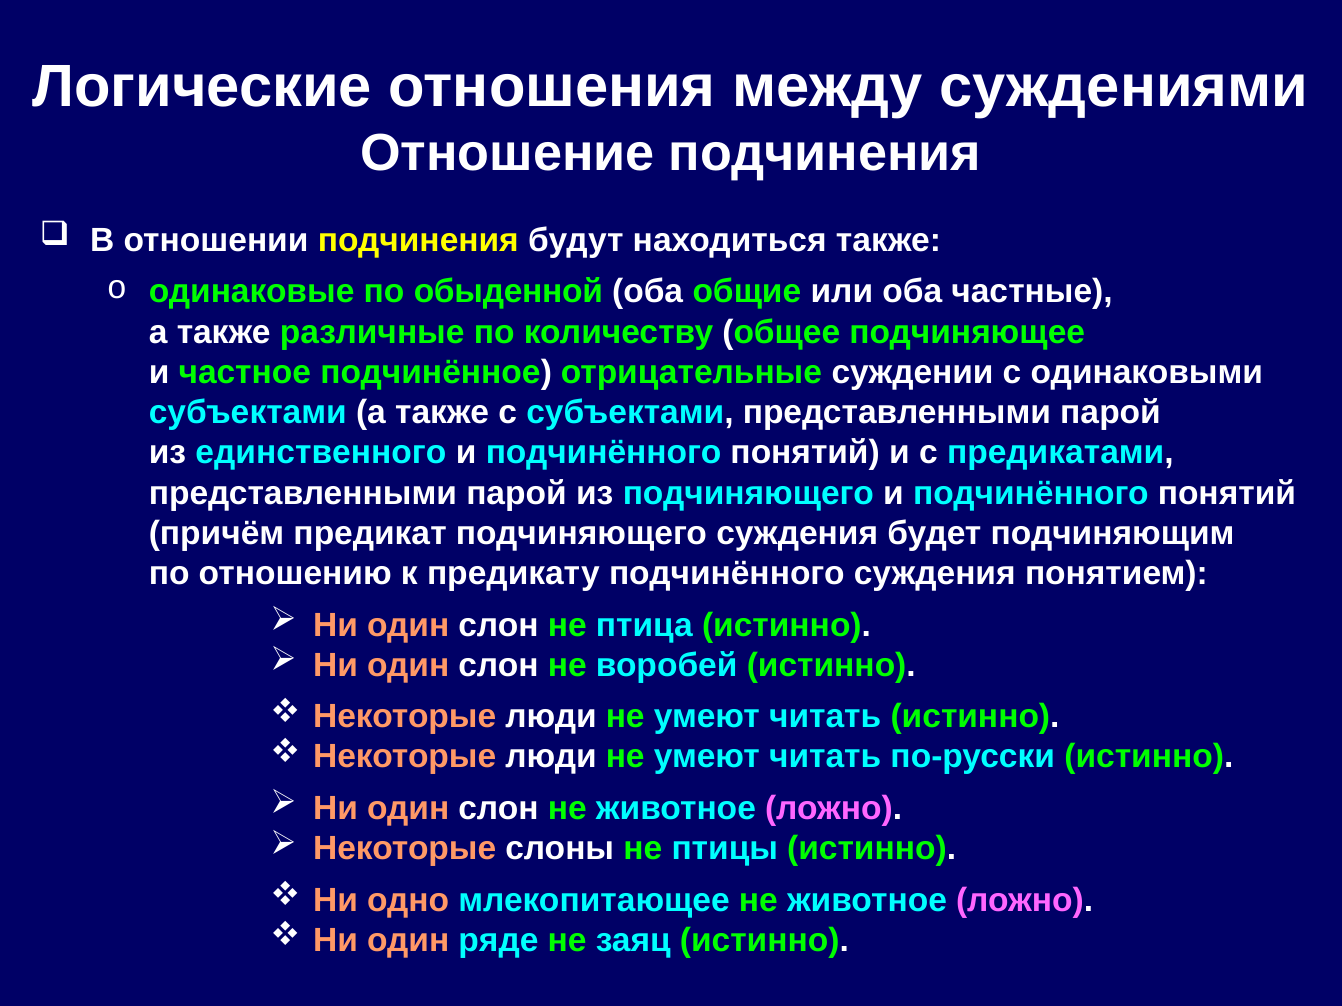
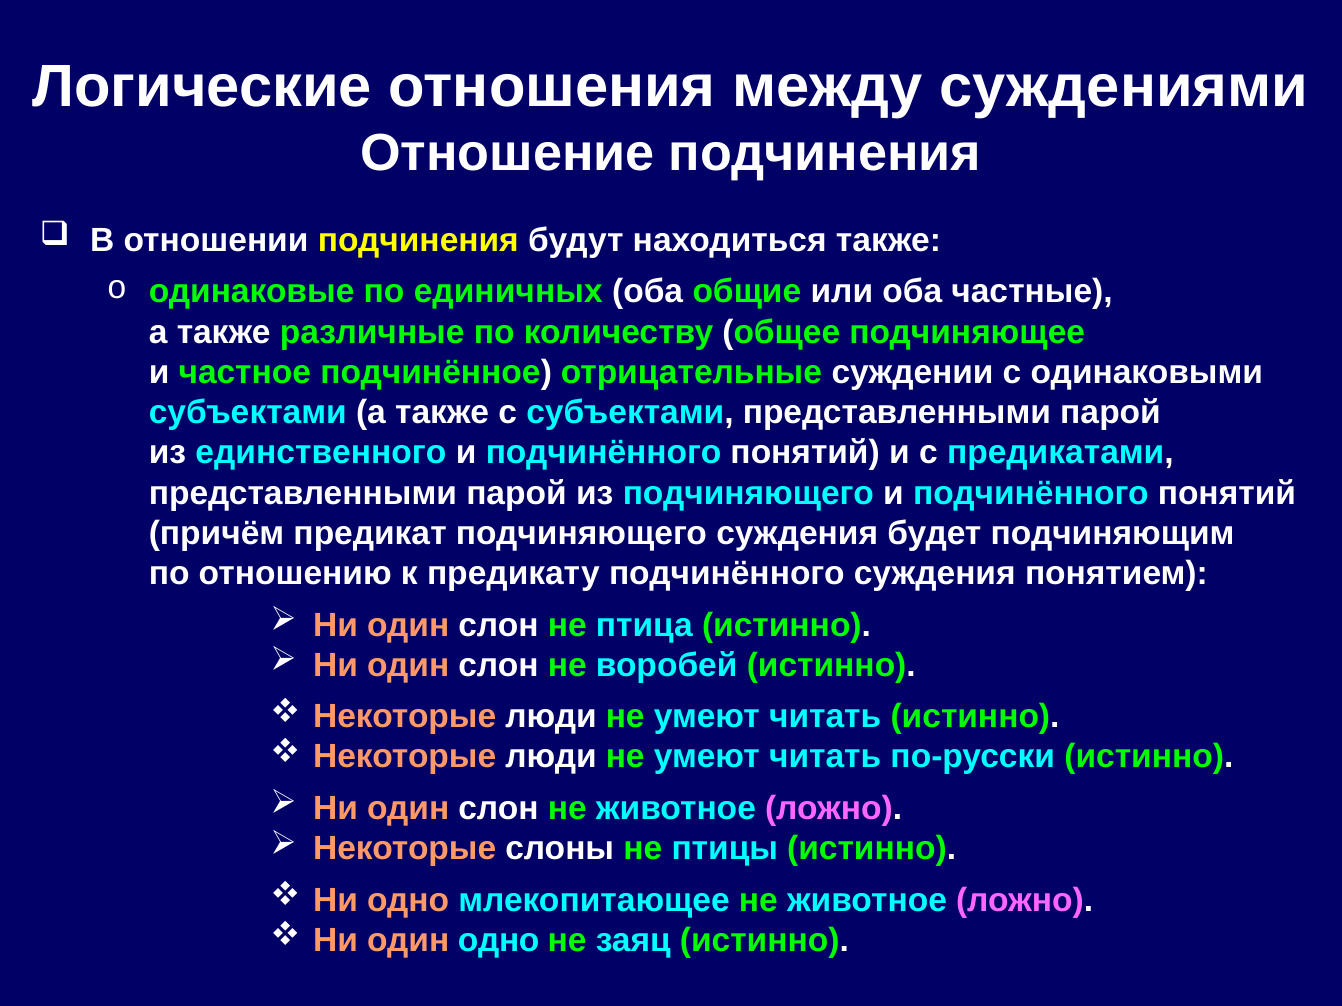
обыденной: обыденной -> единичных (508, 292)
один ряде: ряде -> одно (499, 941)
